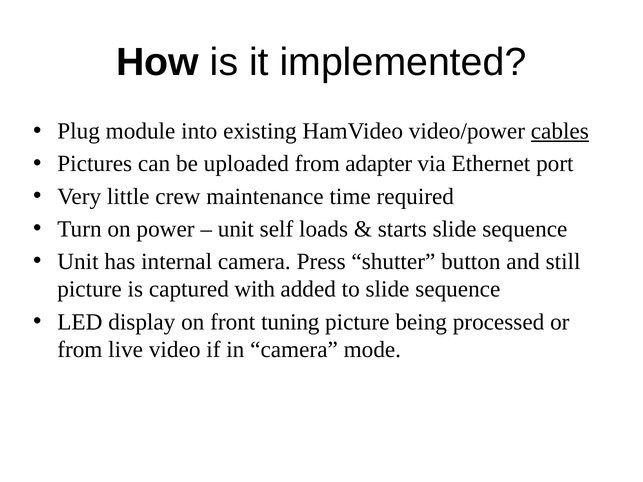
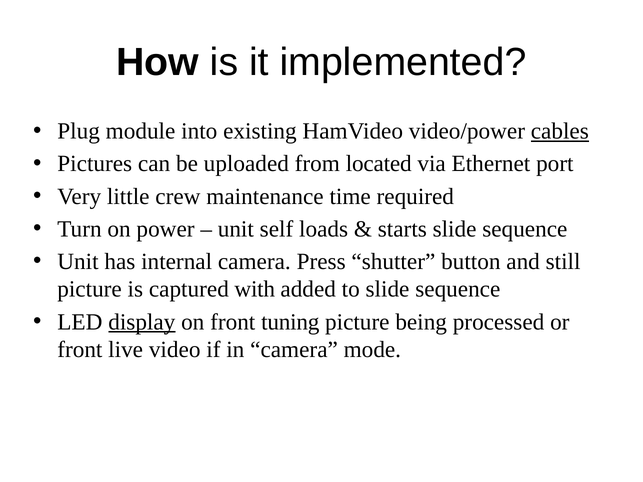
adapter: adapter -> located (379, 164)
display underline: none -> present (142, 322)
from: from -> front (80, 350)
